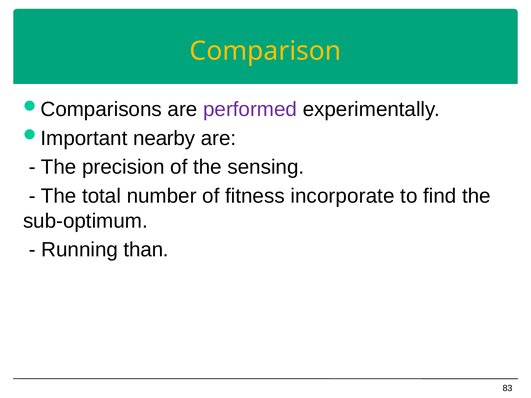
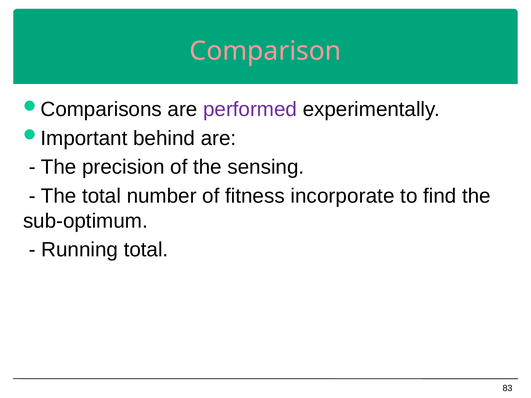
Comparison colour: yellow -> pink (265, 51)
nearby: nearby -> behind (164, 138)
Running than: than -> total (146, 250)
